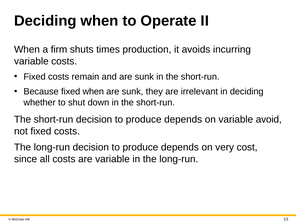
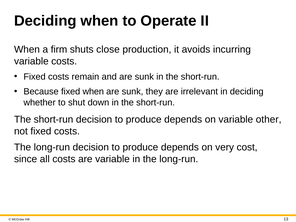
times: times -> close (108, 49)
avoid: avoid -> other (269, 119)
